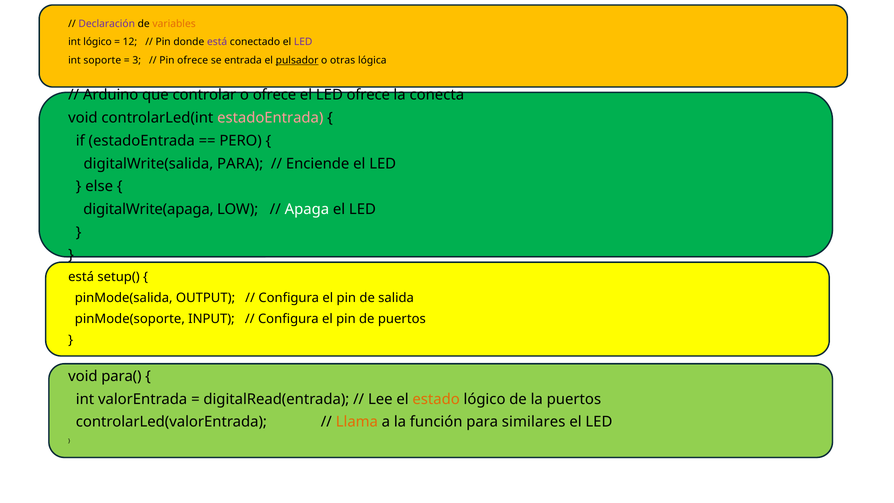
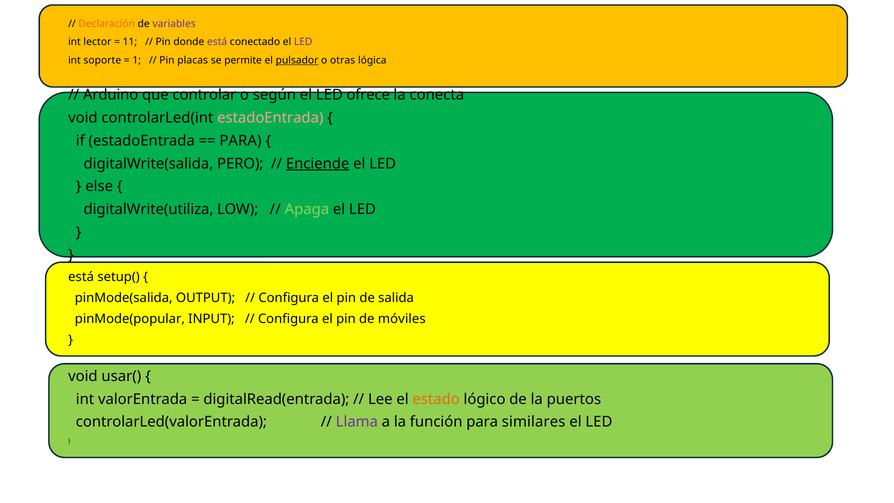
Declaración colour: purple -> orange (107, 24)
variables colour: orange -> purple (174, 24)
int lógico: lógico -> lector (97, 42)
12: 12 -> 11 (130, 42)
3: 3 -> 1 (137, 60)
Pin ofrece: ofrece -> placas (193, 60)
entrada: entrada -> permite (243, 60)
o ofrece: ofrece -> según (274, 95)
PERO: PERO -> PARA (240, 141)
digitalWrite(salida PARA: PARA -> PERO (240, 164)
Enciende underline: none -> present (318, 164)
digitalWrite(apaga: digitalWrite(apaga -> digitalWrite(utiliza (148, 209)
Apaga colour: white -> light green (307, 209)
pinMode(soporte: pinMode(soporte -> pinMode(popular (130, 319)
de puertos: puertos -> móviles (402, 319)
para(: para( -> usar( (121, 376)
Llama colour: orange -> purple (357, 422)
